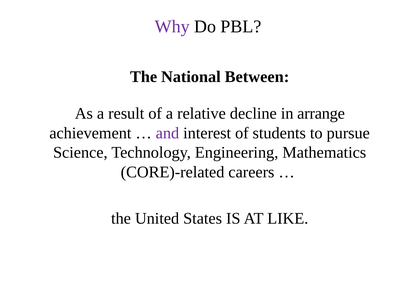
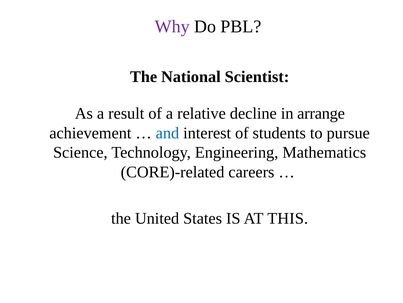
Between: Between -> Scientist (257, 77)
and colour: purple -> blue (167, 133)
LIKE: LIKE -> THIS (288, 218)
